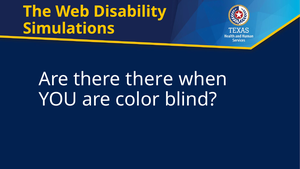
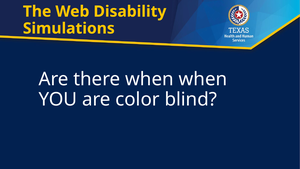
there there: there -> when (149, 79)
